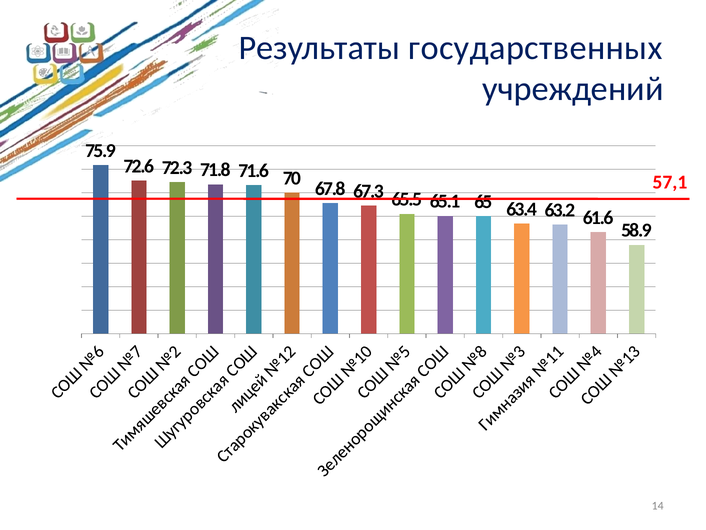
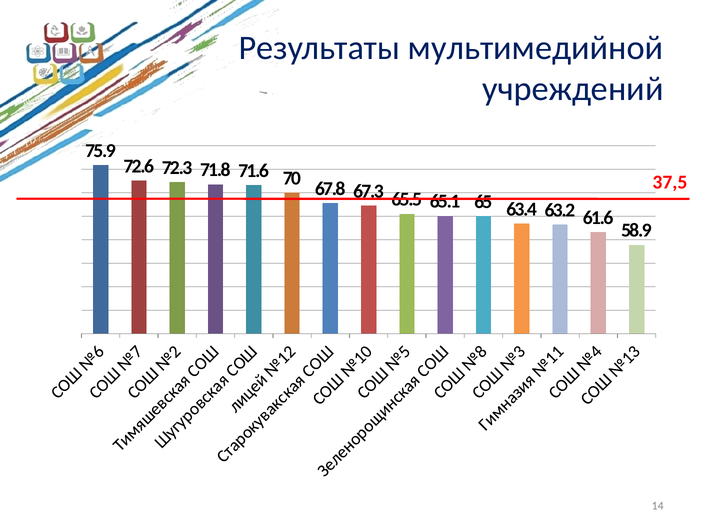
государственных: государственных -> мультимедийной (536, 48)
57,1: 57,1 -> 37,5 (670, 182)
